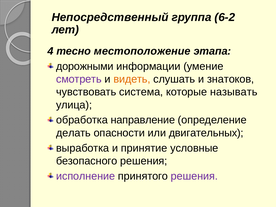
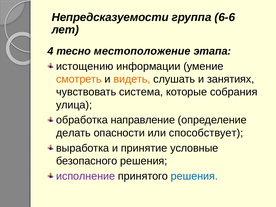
Непосредственный: Непосредственный -> Непредсказуемости (110, 17)
6-2: 6-2 -> 6-6 (225, 17)
дорожными: дорожными -> истощению (85, 66)
смотреть colour: purple -> orange (79, 79)
знатоков: знатоков -> занятиях (231, 79)
называть: называть -> собрания (234, 92)
двигательных: двигательных -> способствует (206, 133)
решения colour: purple -> blue (194, 176)
